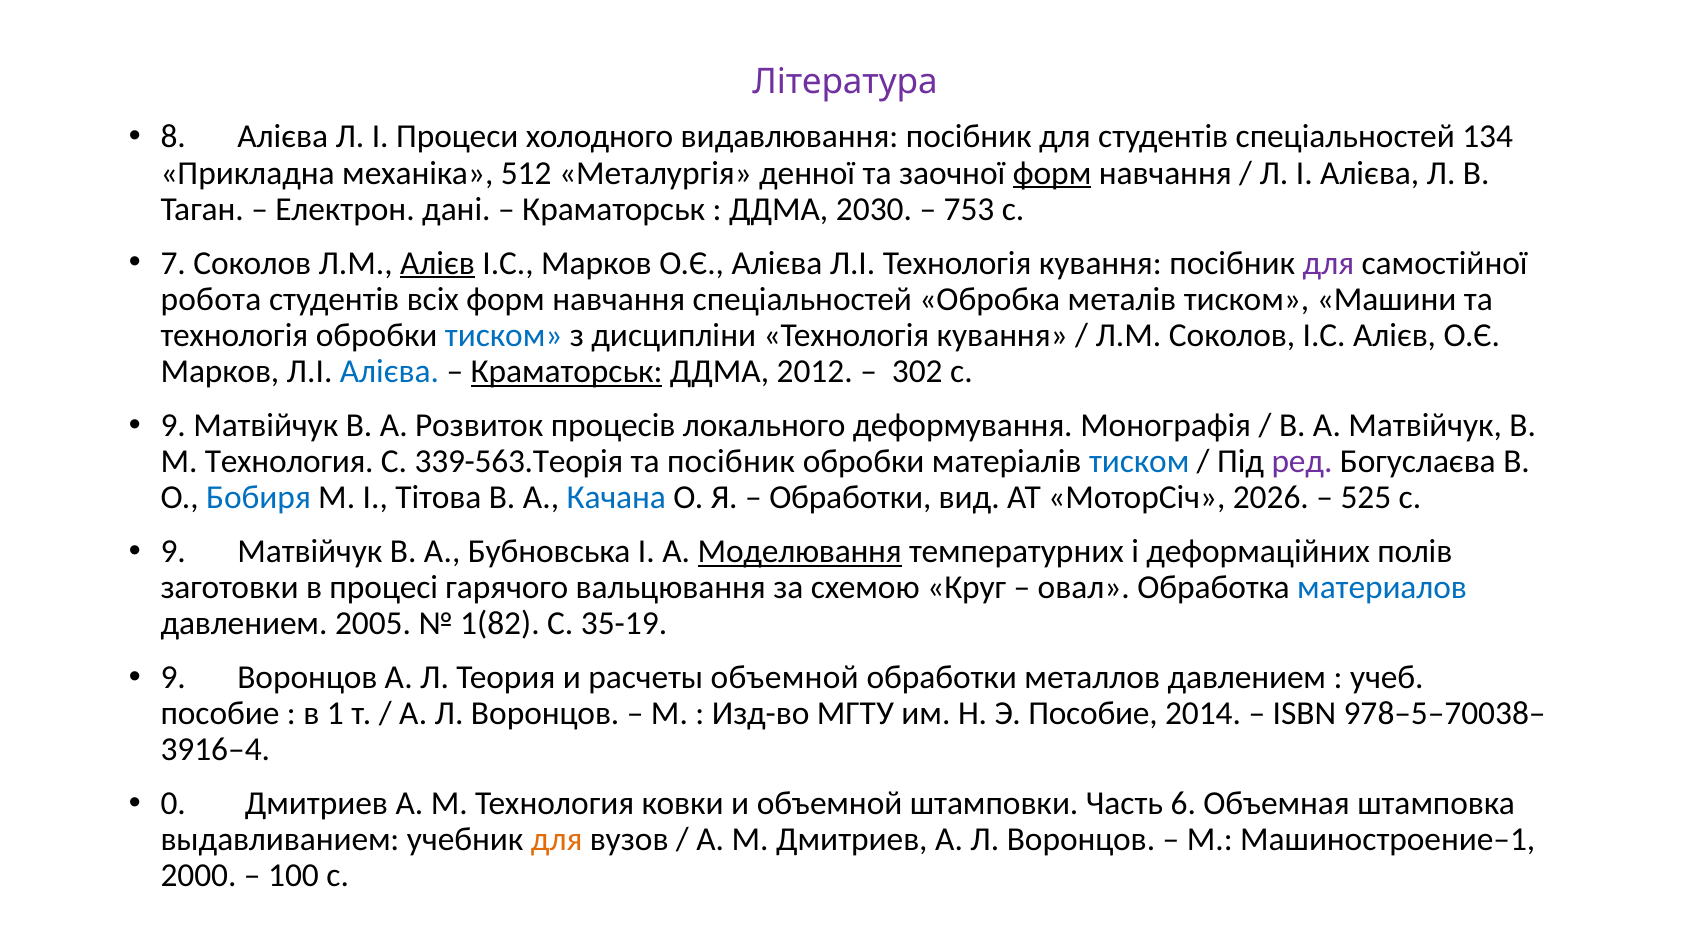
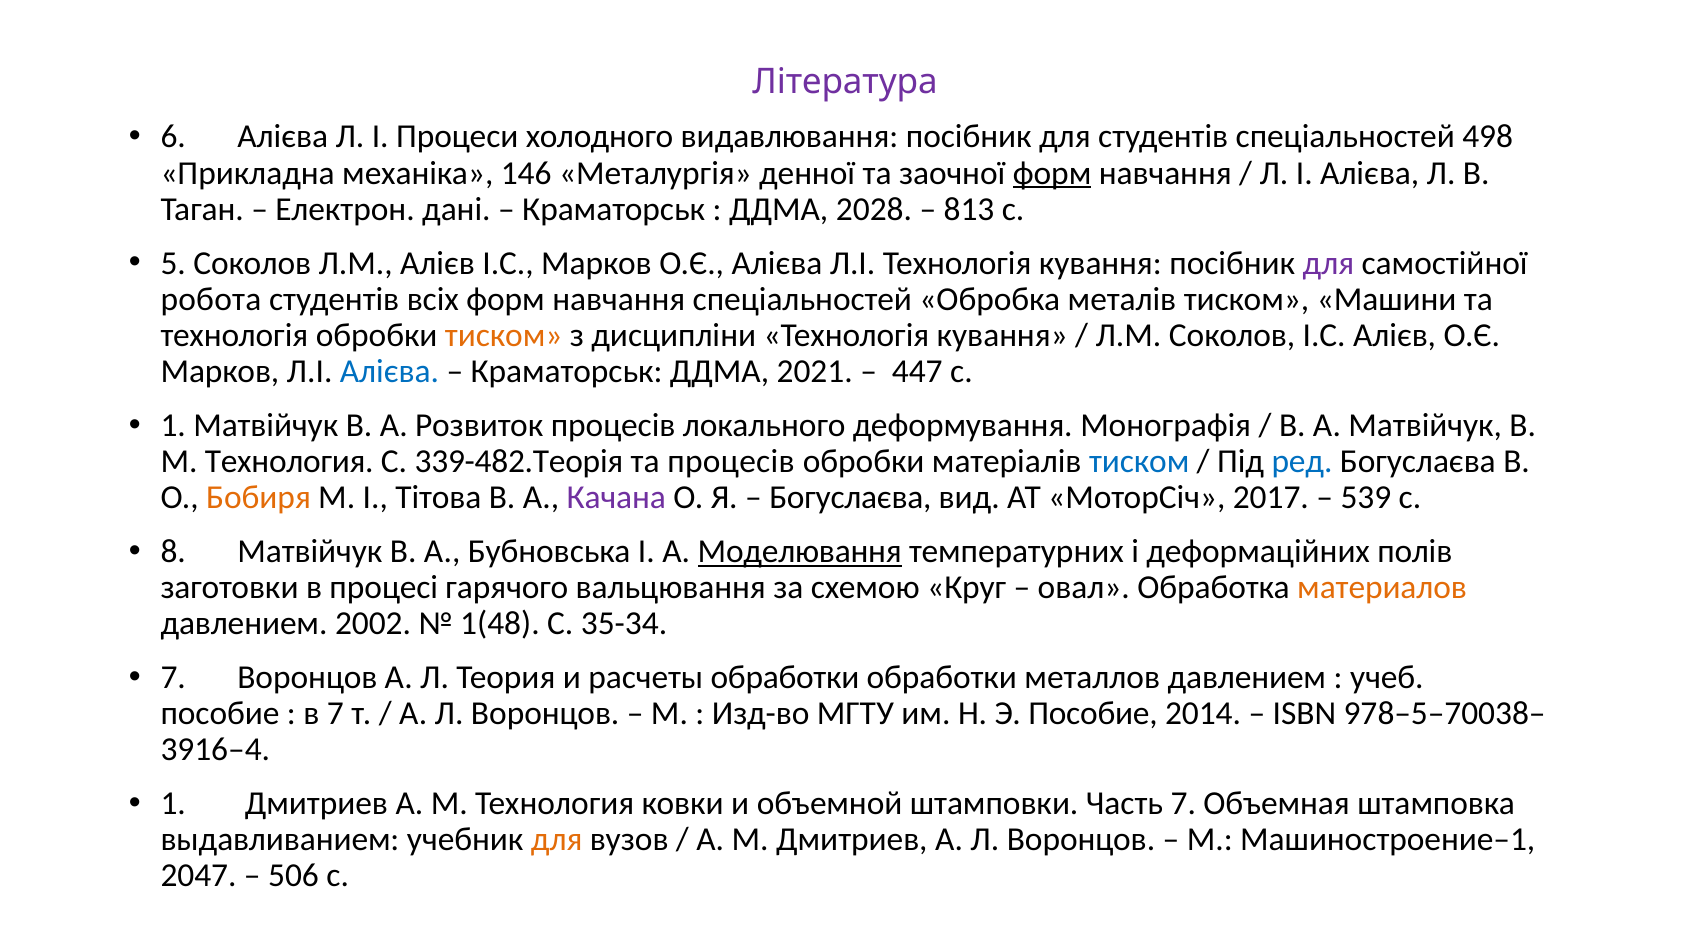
8: 8 -> 6 (173, 137)
134: 134 -> 498 (1488, 137)
512: 512 -> 146 (526, 173)
2030: 2030 -> 2028 (874, 209)
753: 753 -> 813 (969, 209)
7: 7 -> 5 (173, 263)
Алієв underline: present -> none (438, 263)
тиском colour: blue -> orange (504, 335)
Краматорськ underline: present -> none (567, 371)
2012: 2012 -> 2021 (815, 371)
302: 302 -> 447 (917, 371)
9: 9 -> 1 (173, 425)
339-563.Теорія: 339-563.Теорія -> 339-482.Теорія (519, 461)
та посібник: посібник -> процесів (731, 461)
ред colour: purple -> blue (1302, 461)
Бобиря colour: blue -> orange (258, 497)
Качана colour: blue -> purple (616, 497)
Обработки: Обработки -> Богуслаєва (850, 497)
2026: 2026 -> 2017 (1271, 497)
525: 525 -> 539 (1366, 497)
9: 9 -> 8 (173, 551)
материалов colour: blue -> orange (1382, 587)
2005: 2005 -> 2002 (373, 623)
1(82: 1(82 -> 1(48 (500, 623)
35-19: 35-19 -> 35-34 (624, 623)
9: 9 -> 7 (173, 677)
расчеты объемной: объемной -> обработки (785, 677)
в 1: 1 -> 7 (335, 713)
0: 0 -> 1 (173, 803)
Часть 6: 6 -> 7 (1183, 803)
2000: 2000 -> 2047 (199, 875)
100: 100 -> 506 (294, 875)
